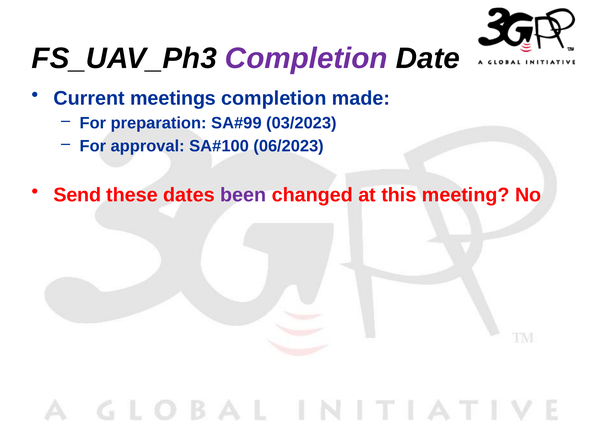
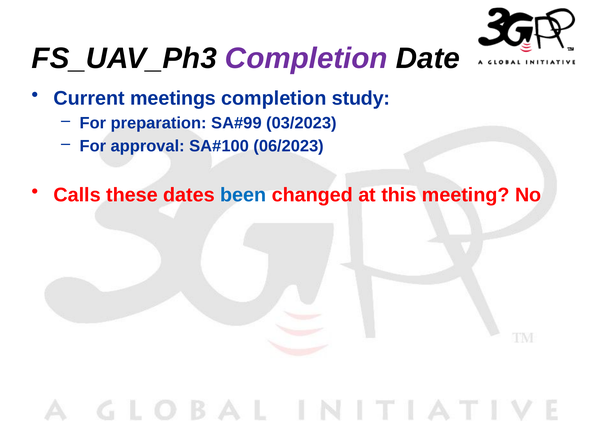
made: made -> study (361, 98)
Send: Send -> Calls (77, 195)
been colour: purple -> blue (243, 195)
